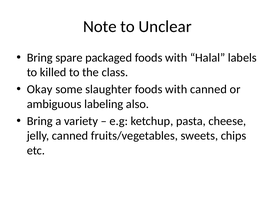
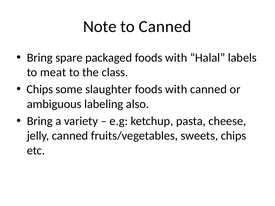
to Unclear: Unclear -> Canned (165, 27)
killed: killed -> meat (53, 72)
Okay: Okay -> Chips (40, 89)
